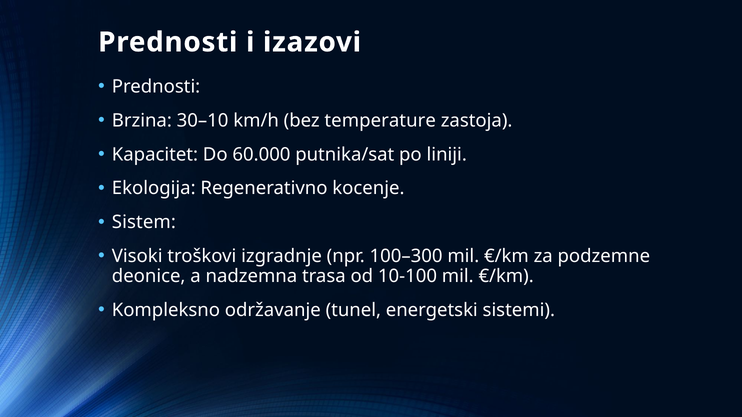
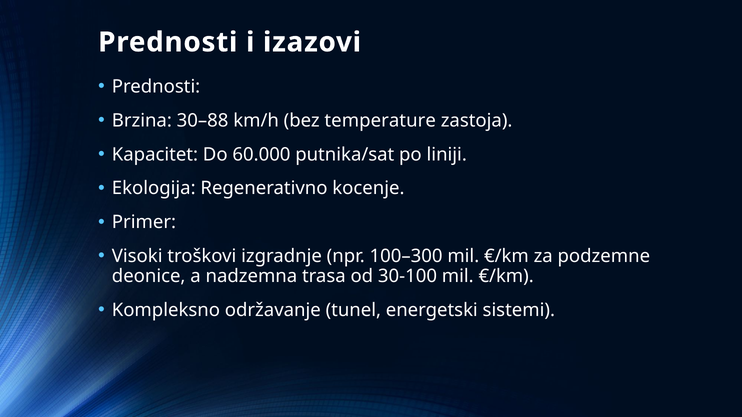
30–10: 30–10 -> 30–88 (203, 121)
Sistem: Sistem -> Primer (144, 222)
10-100: 10-100 -> 30-100 (407, 276)
